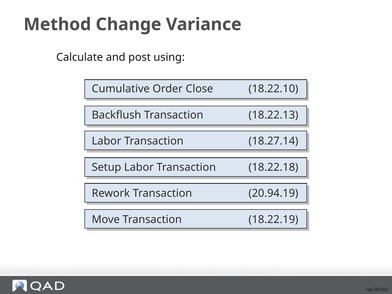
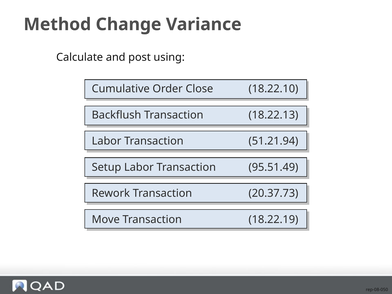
18.27.14: 18.27.14 -> 51.21.94 (273, 141)
18.22.18: 18.22.18 -> 95.51.49 (273, 167)
20.94.19: 20.94.19 -> 20.37.73 (273, 193)
